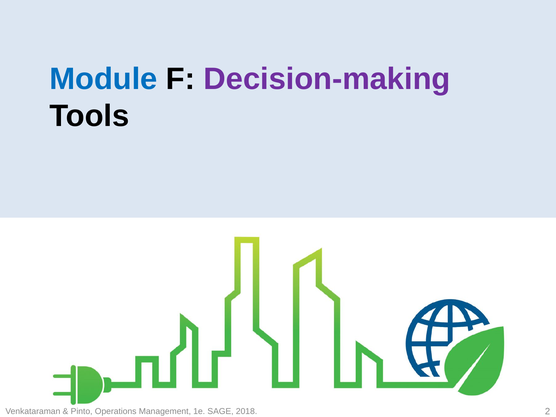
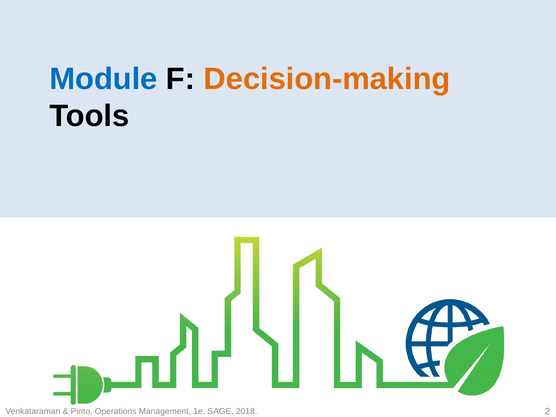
Decision-making colour: purple -> orange (327, 79)
